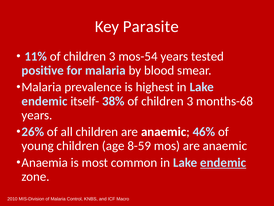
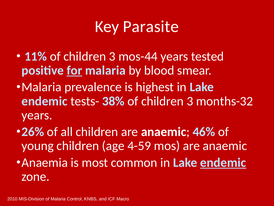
mos-54: mos-54 -> mos-44 (138, 56)
for underline: none -> present (74, 70)
itself-: itself- -> tests- (85, 101)
months-68: months-68 -> months-32 (225, 101)
8-59: 8-59 -> 4-59 (139, 146)
